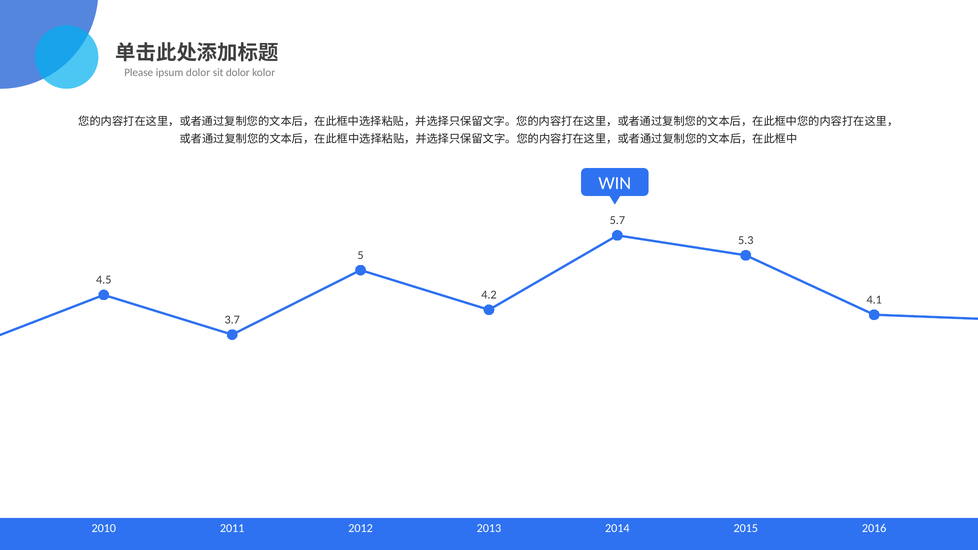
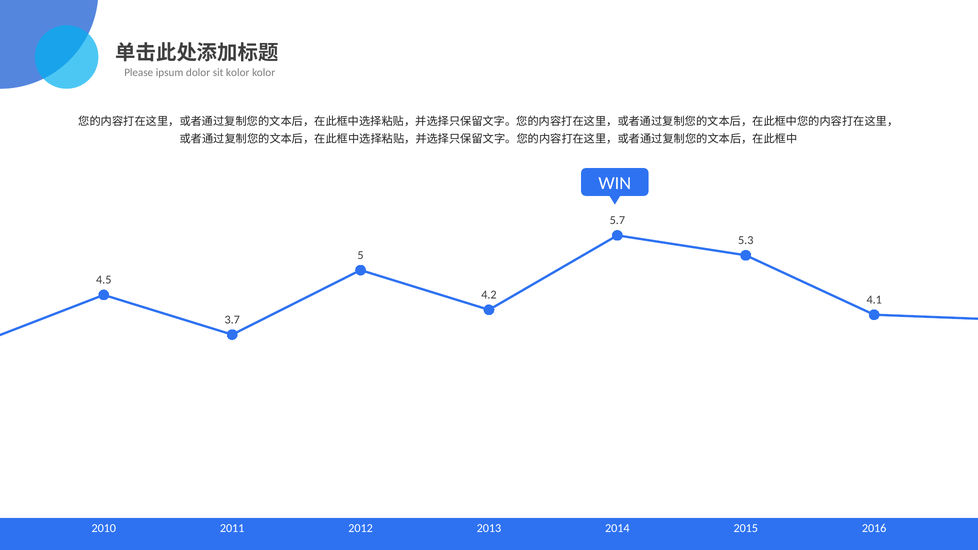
sit dolor: dolor -> kolor (238, 72)
